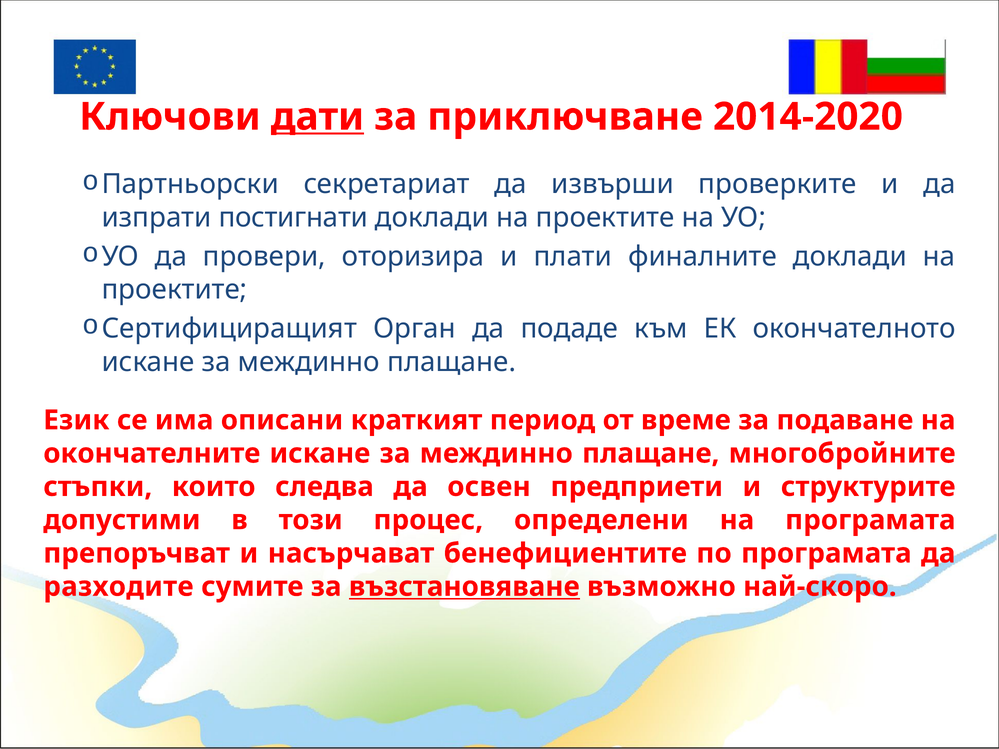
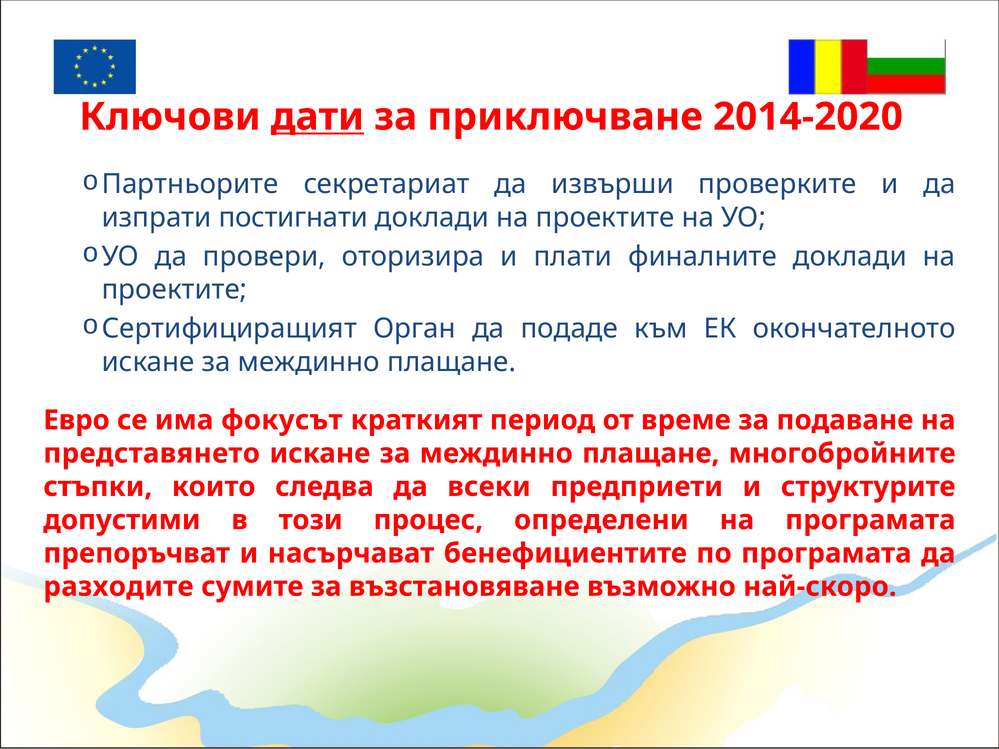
Партньорски: Партньорски -> Партньорите (190, 184)
Език: Език -> Евро (77, 420)
описани: описани -> фокусът (282, 420)
окончателните: окончателните -> представянето (152, 454)
освен: освен -> всеки (489, 487)
възстановяване underline: present -> none (464, 587)
